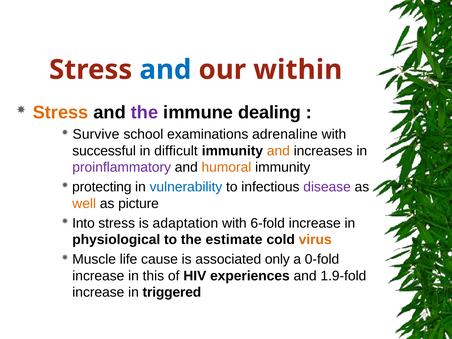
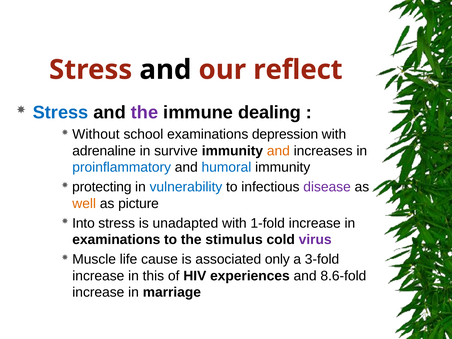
and colour: blue -> black (165, 70)
within: within -> reflect (298, 70)
Stress colour: orange -> blue (61, 112)
Survive: Survive -> Without (96, 134)
adrenaline: adrenaline -> depression (285, 134)
successful: successful -> adrenaline (104, 151)
difficult: difficult -> survive (176, 151)
proinflammatory colour: purple -> blue (122, 167)
humoral colour: orange -> blue (226, 167)
adaptation: adaptation -> unadapted (185, 223)
6-fold: 6-fold -> 1-fold (268, 223)
physiological: physiological -> examinations (116, 240)
estimate: estimate -> stimulus (234, 240)
virus colour: orange -> purple (315, 240)
0-fold: 0-fold -> 3-fold (322, 259)
1.9-fold: 1.9-fold -> 8.6-fold (343, 276)
triggered: triggered -> marriage (172, 292)
